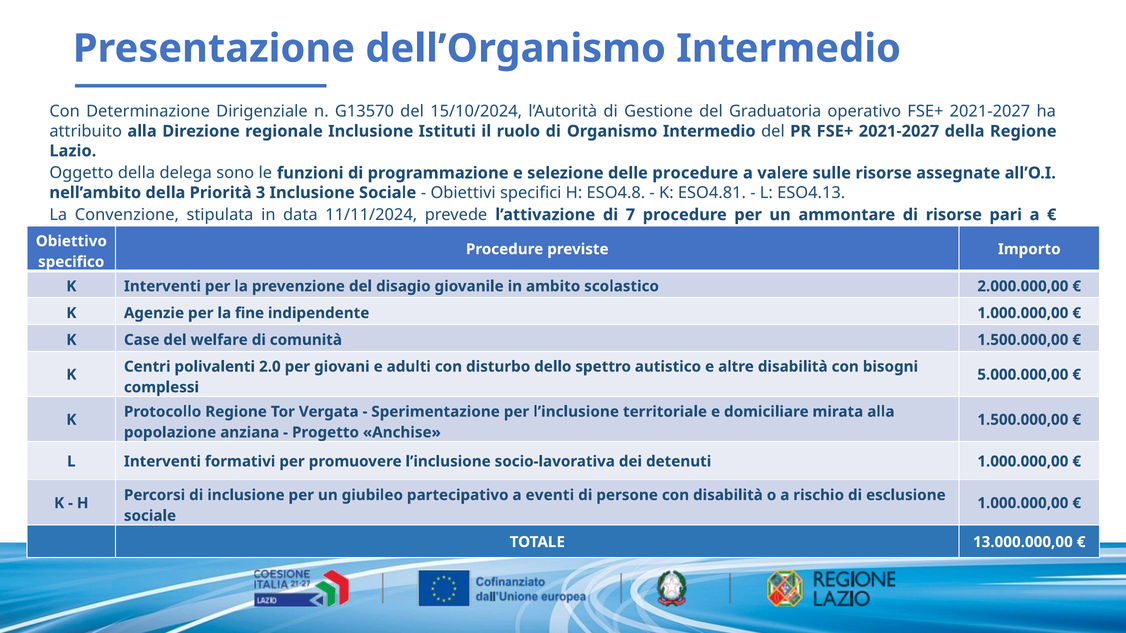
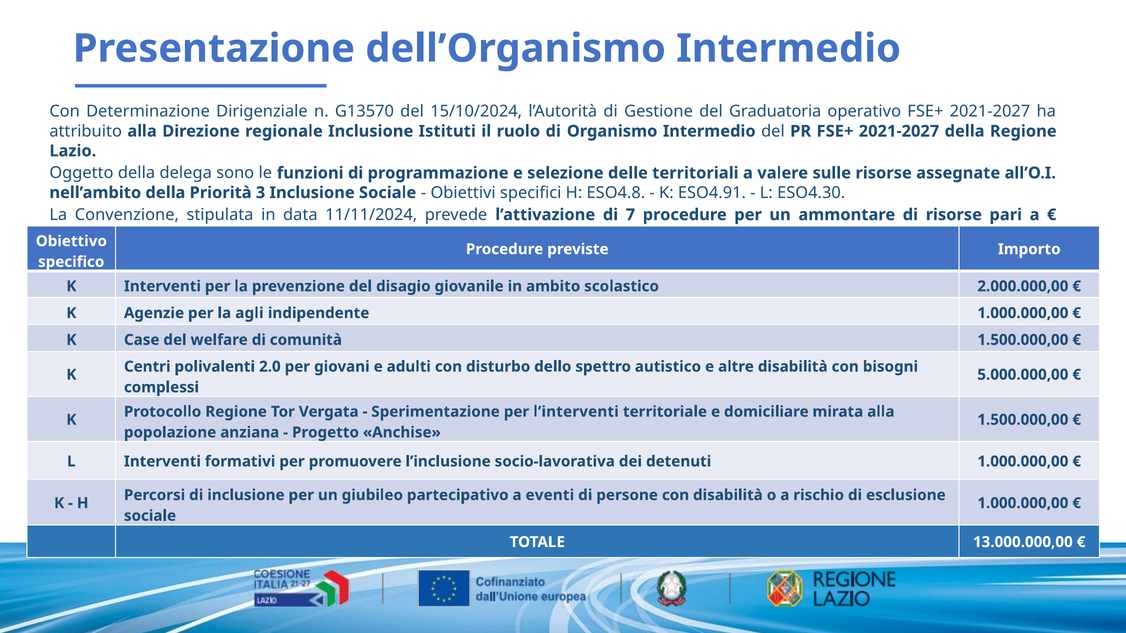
delle procedure: procedure -> territoriali (695, 173)
ESO4.81: ESO4.81 -> ESO4.91 (712, 193)
ESO4.13: ESO4.13 -> ESO4.30 (811, 193)
fine: fine -> agli (249, 313)
per l’inclusione: l’inclusione -> l’interventi (576, 412)
